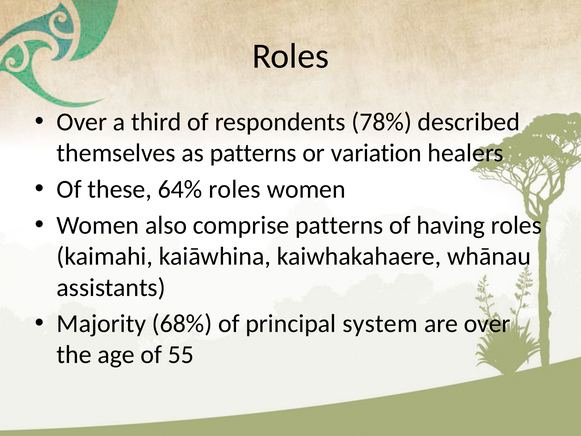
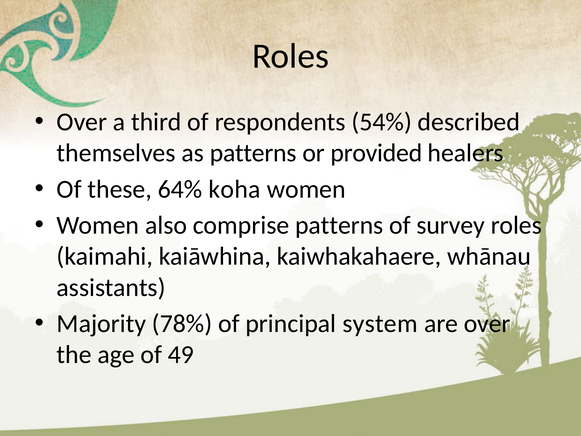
78%: 78% -> 54% (382, 122)
variation: variation -> provided (376, 153)
64% roles: roles -> koha (235, 189)
having: having -> survey (451, 225)
68%: 68% -> 78% (182, 324)
55: 55 -> 49 (181, 355)
